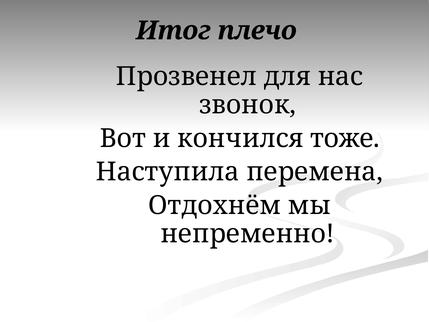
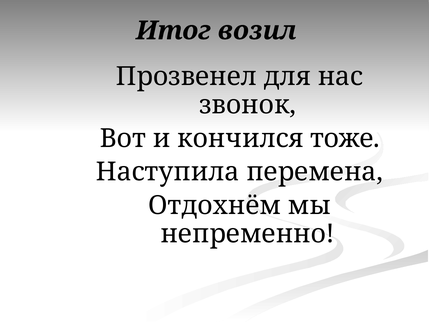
плечо: плечо -> возил (257, 31)
